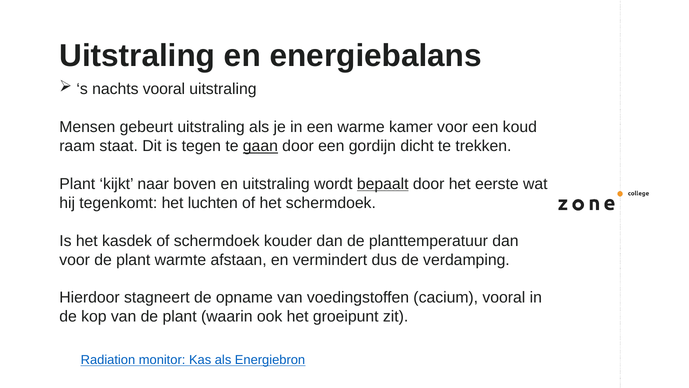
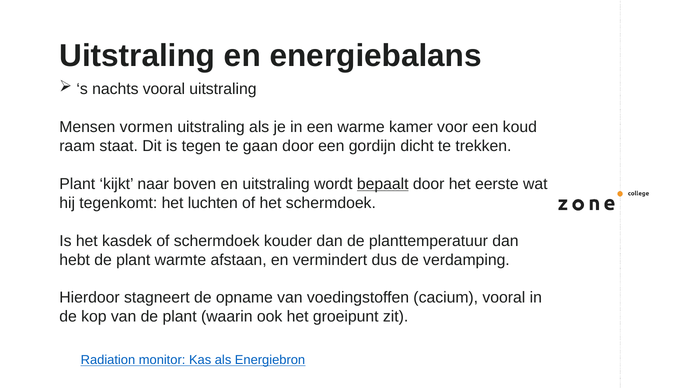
gebeurt: gebeurt -> vormen (146, 127)
gaan underline: present -> none (260, 146)
voor: voor -> hebt (75, 260)
